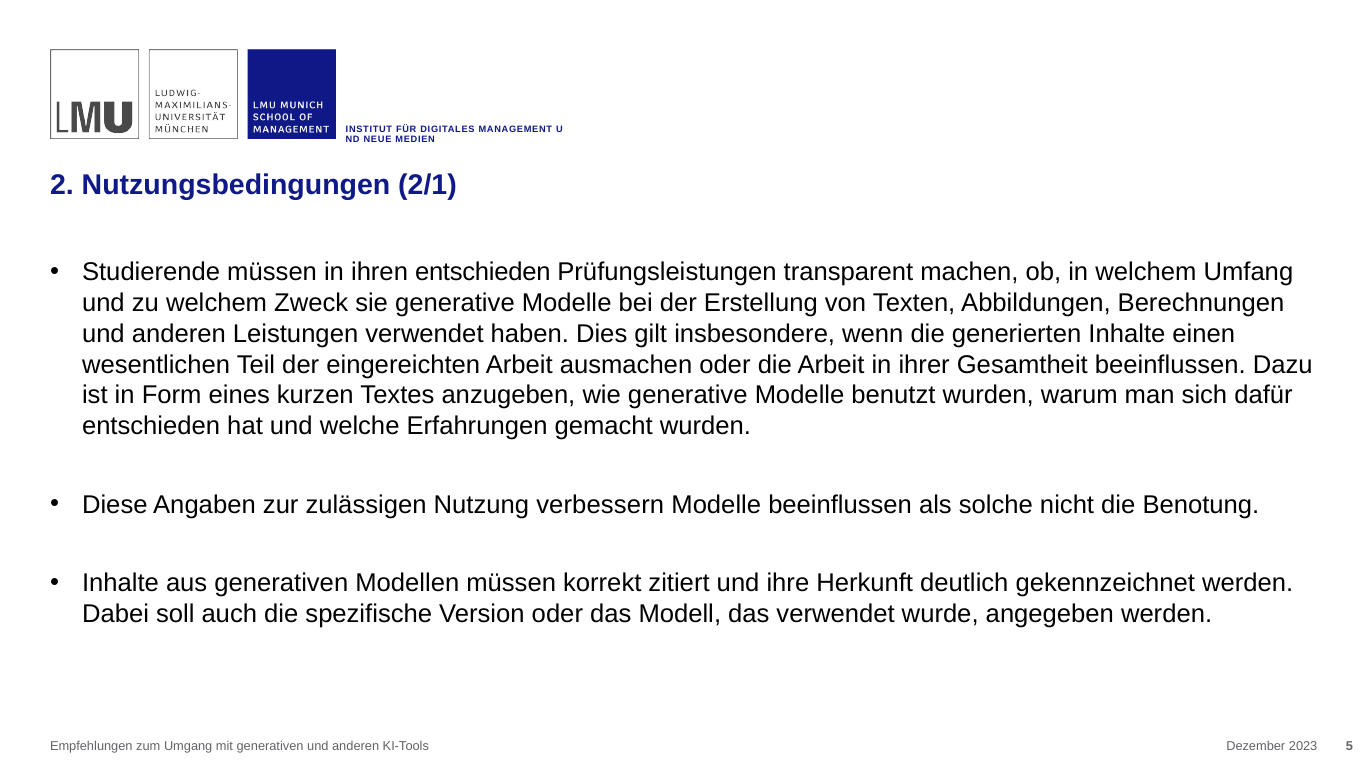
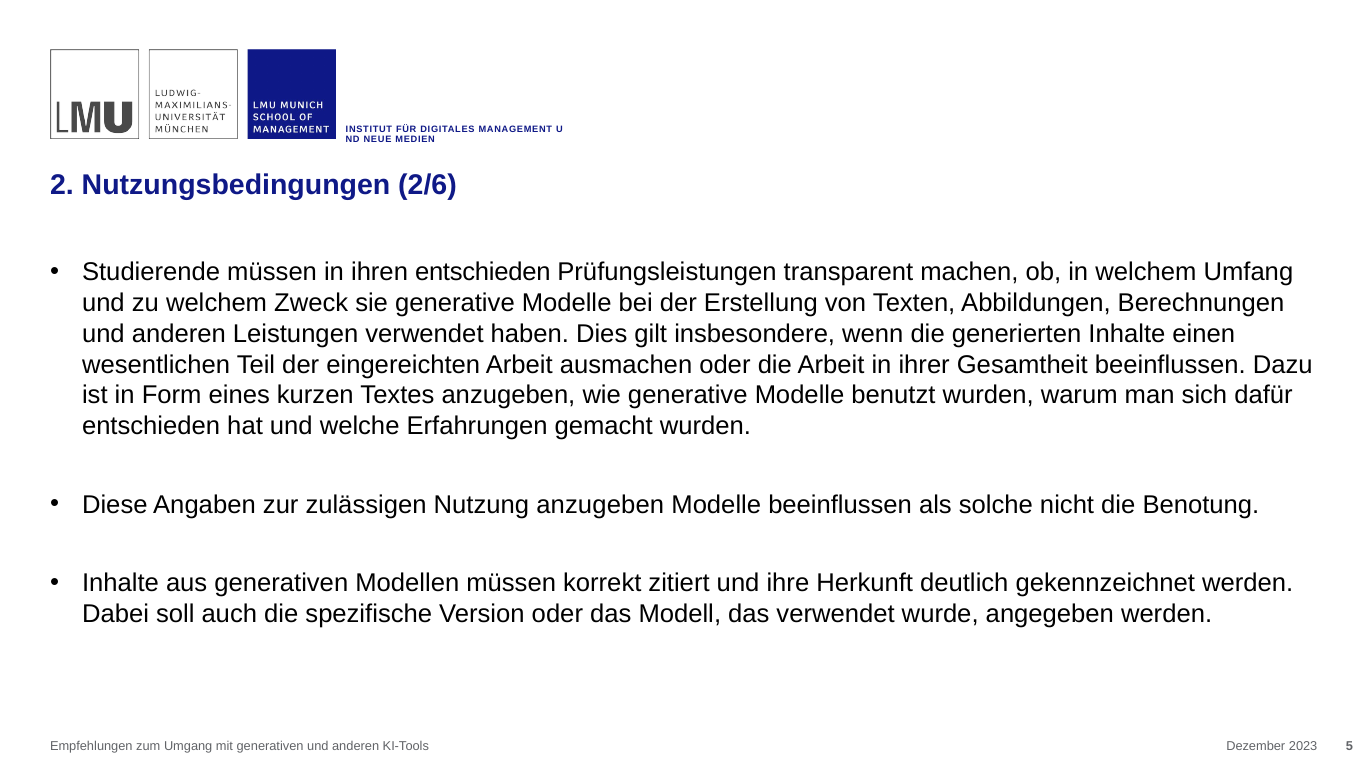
2/1: 2/1 -> 2/6 (428, 185)
Nutzung verbessern: verbessern -> anzugeben (600, 505)
